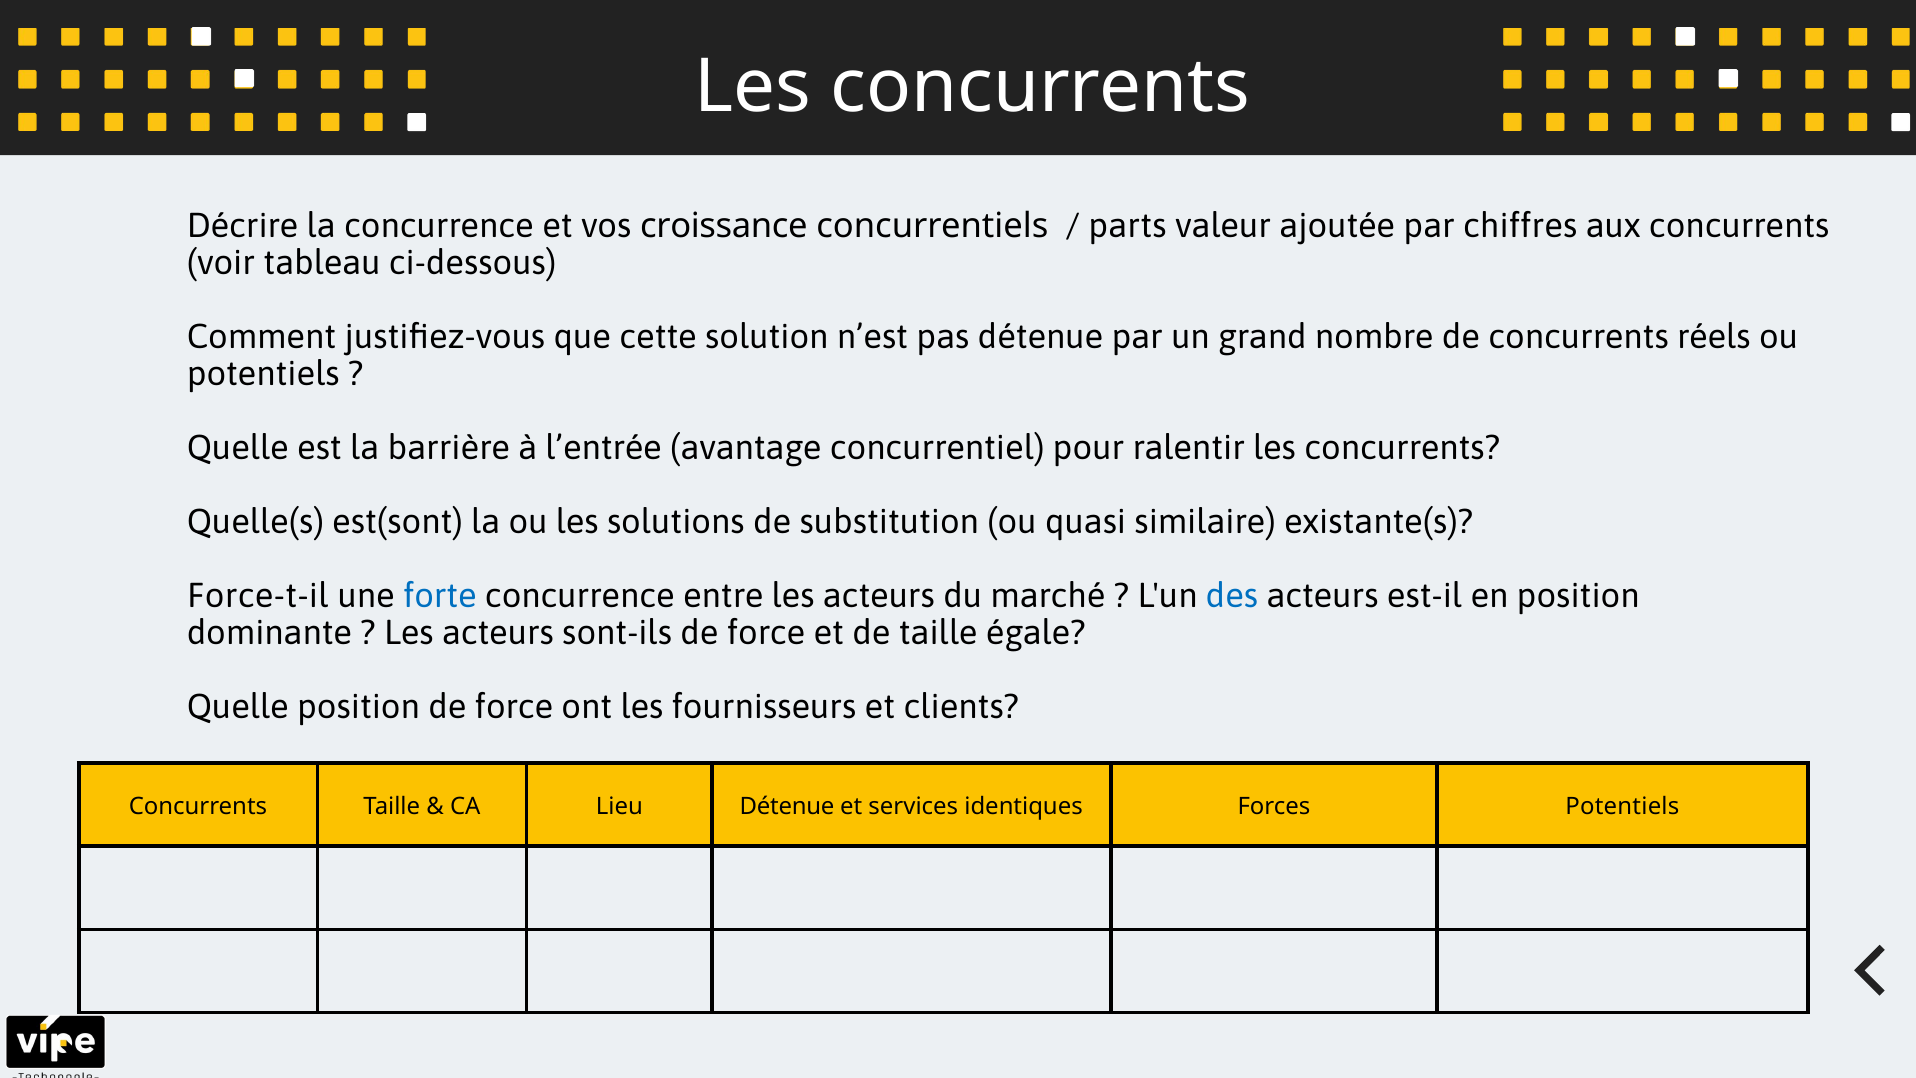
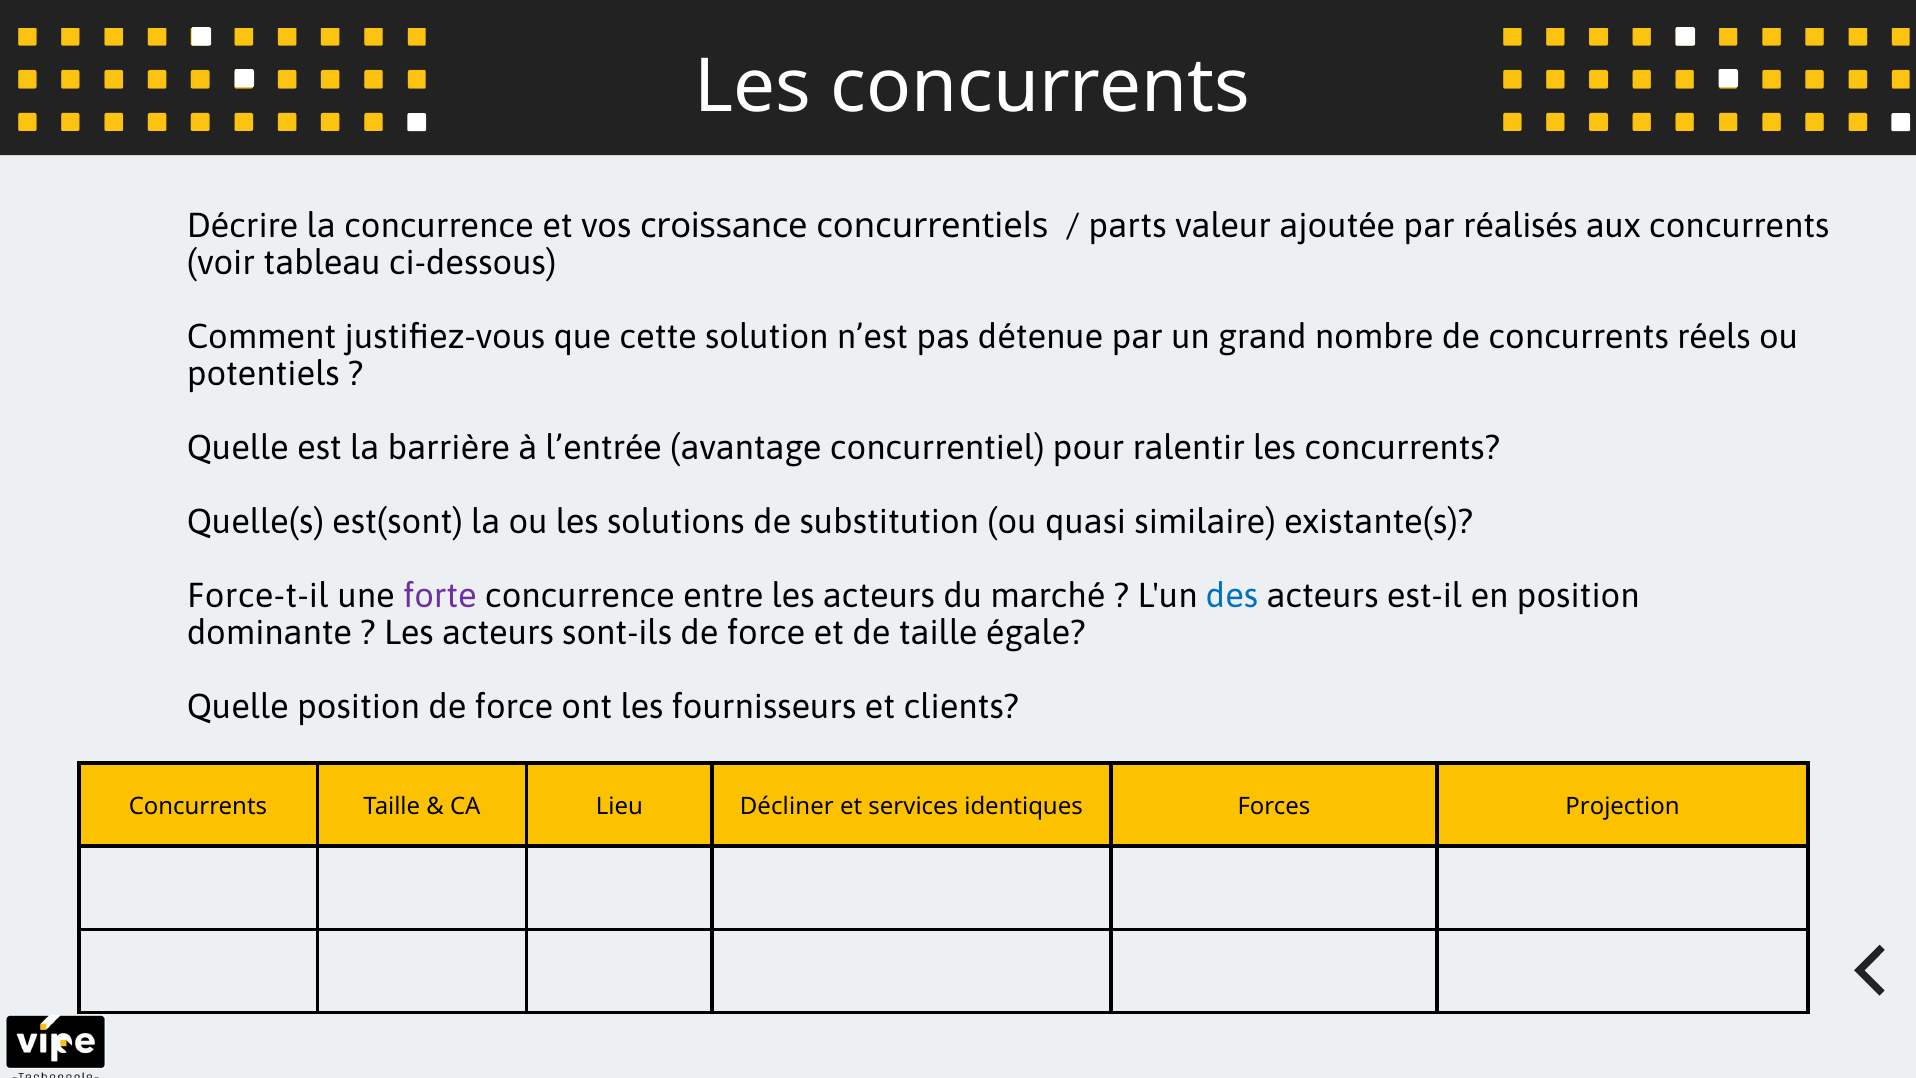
chiffres: chiffres -> réalisés (1520, 226)
forte colour: blue -> purple (440, 596)
Lieu Détenue: Détenue -> Décliner (787, 806)
Forces Potentiels: Potentiels -> Projection (1623, 806)
